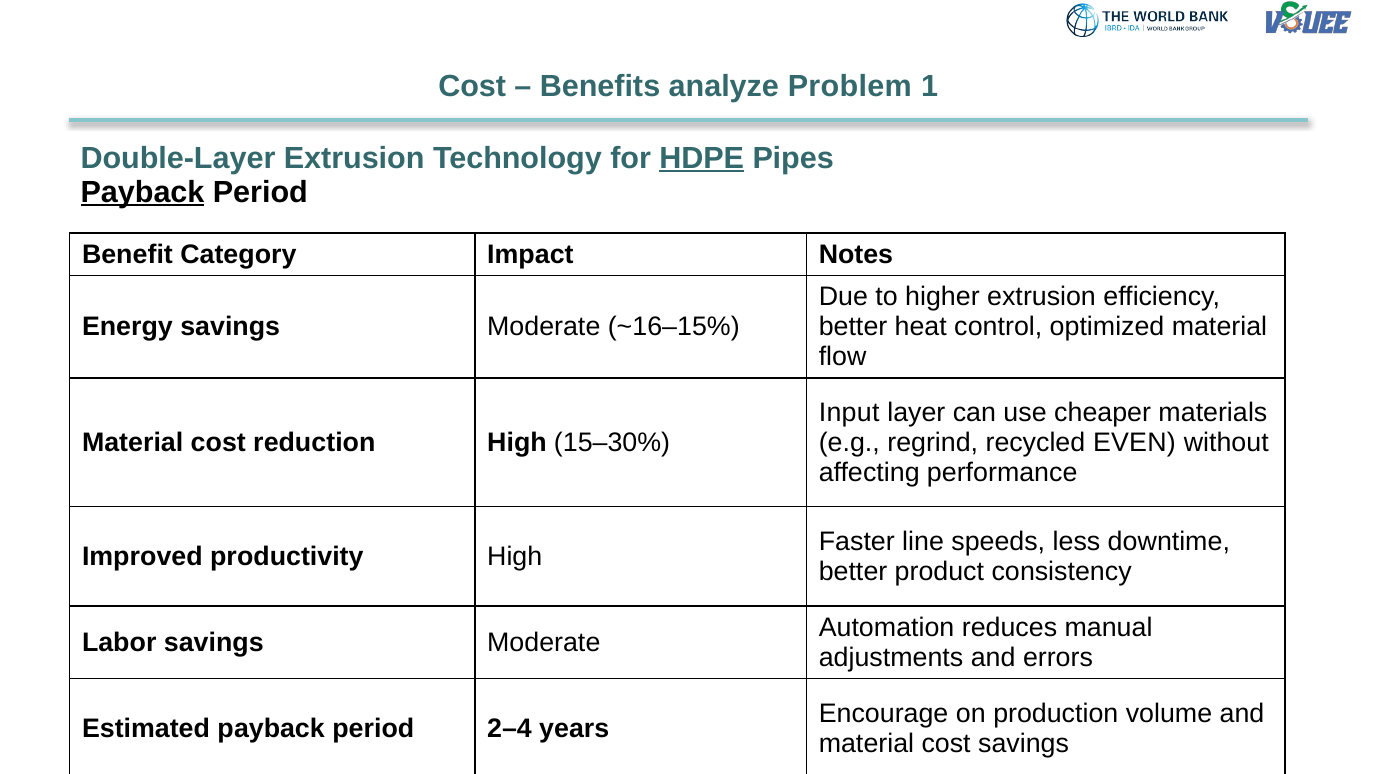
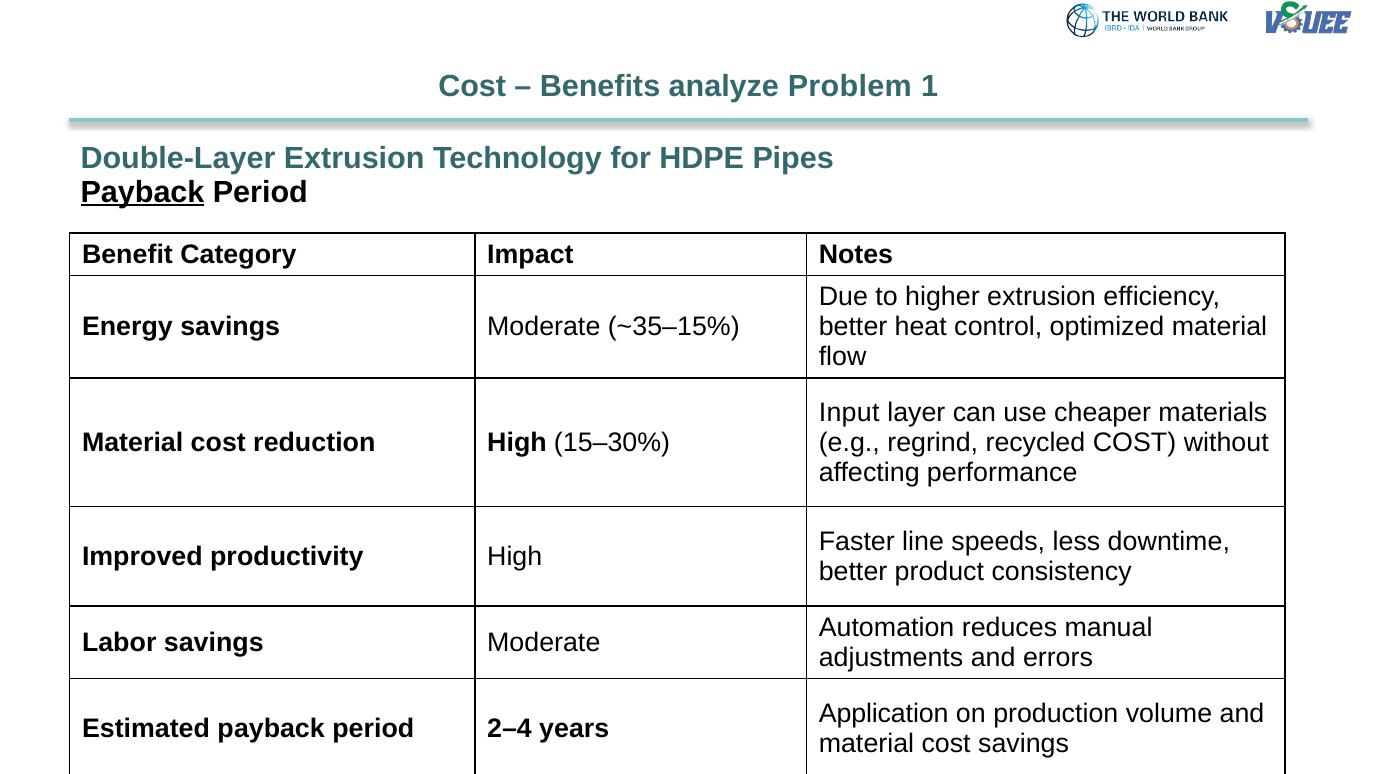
HDPE underline: present -> none (702, 158)
~16–15%: ~16–15% -> ~35–15% (674, 327)
recycled EVEN: EVEN -> COST (1135, 443)
Encourage: Encourage -> Application (884, 714)
